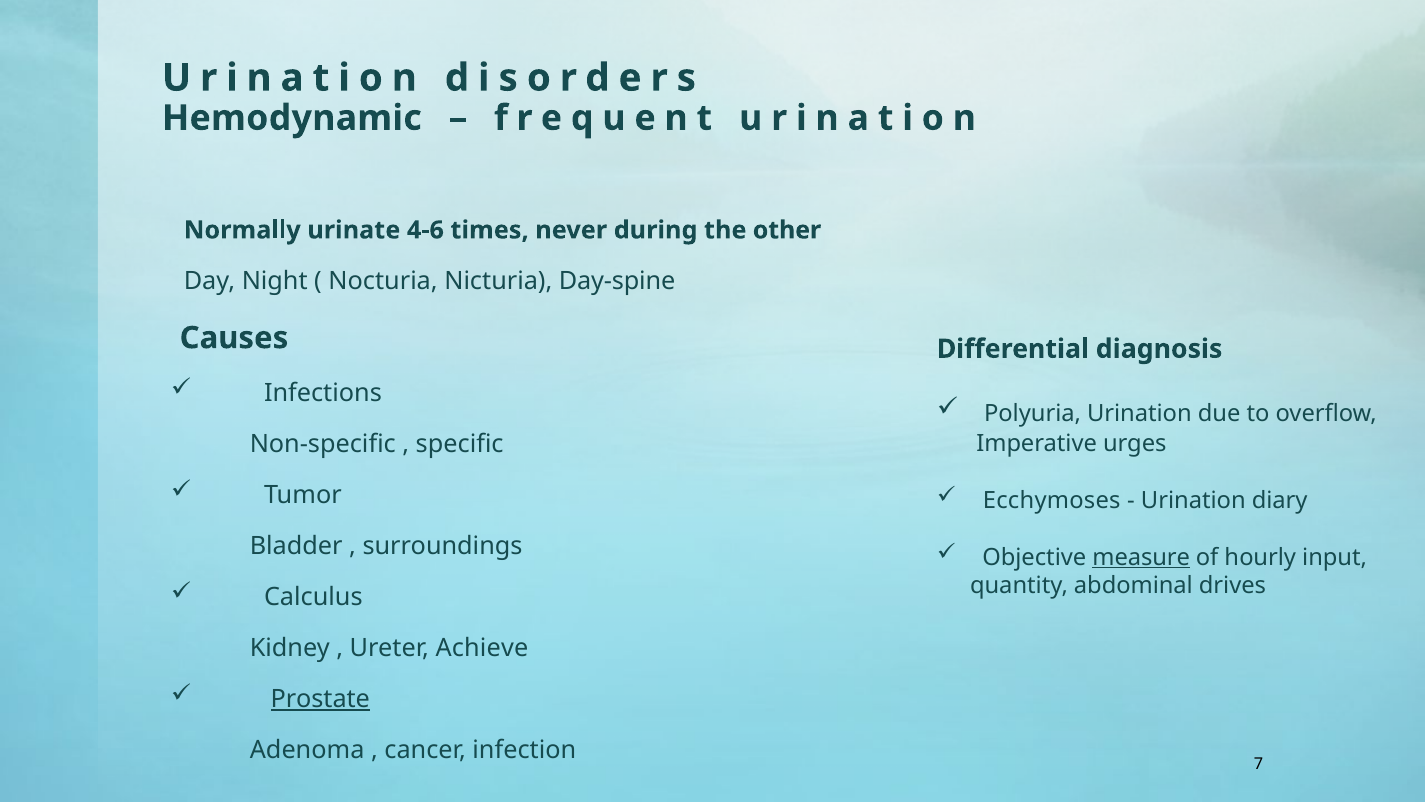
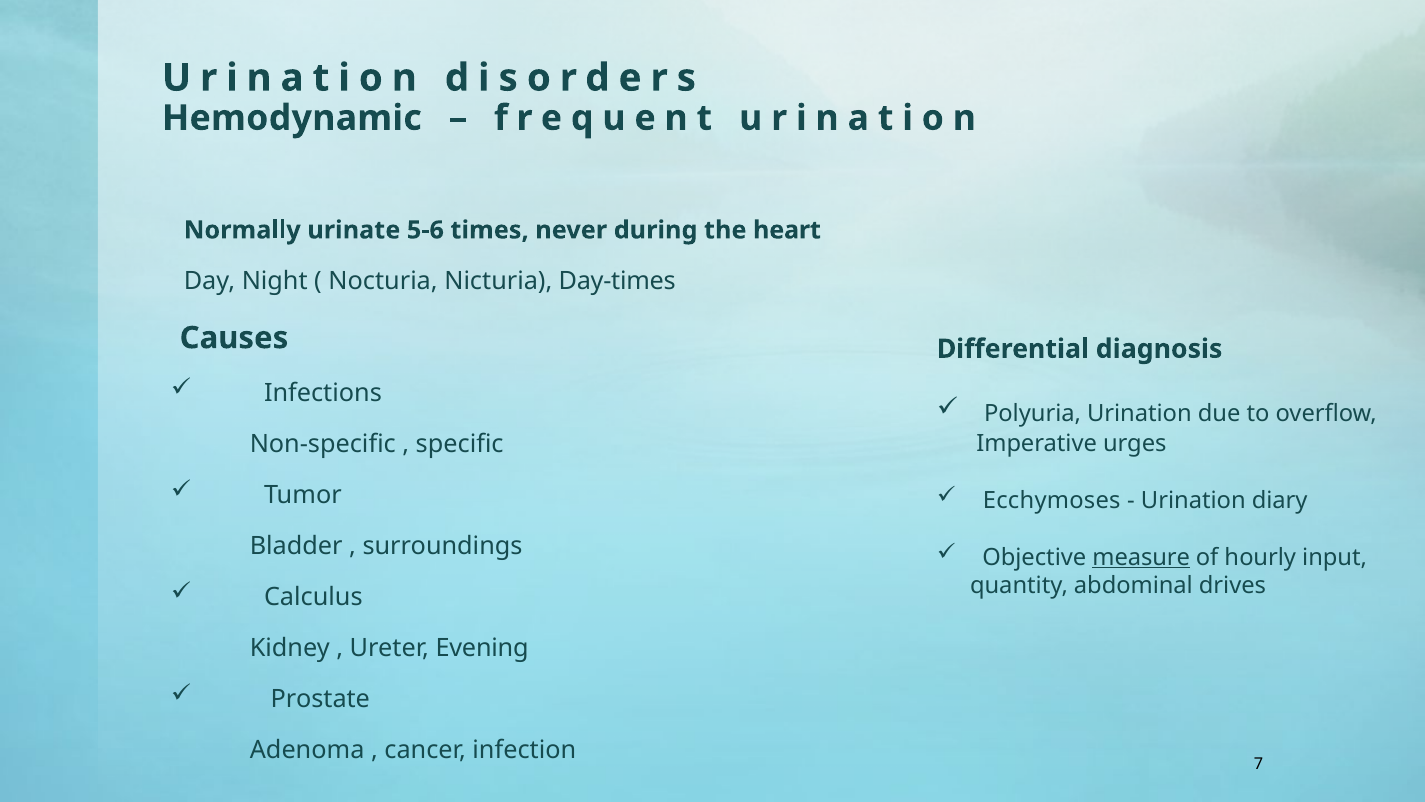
4-6: 4-6 -> 5-6 (425, 230)
other: other -> heart (787, 230)
Day-spine: Day-spine -> Day-times (617, 281)
Achieve: Achieve -> Evening (482, 648)
Prostate underline: present -> none (320, 699)
